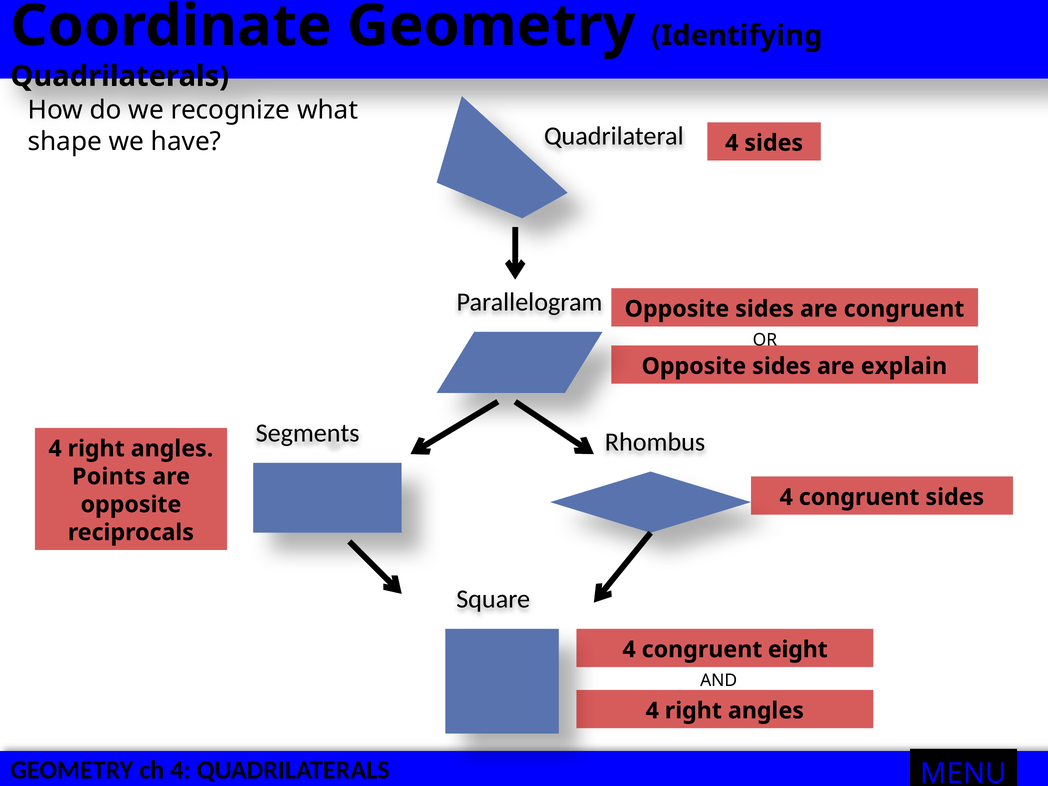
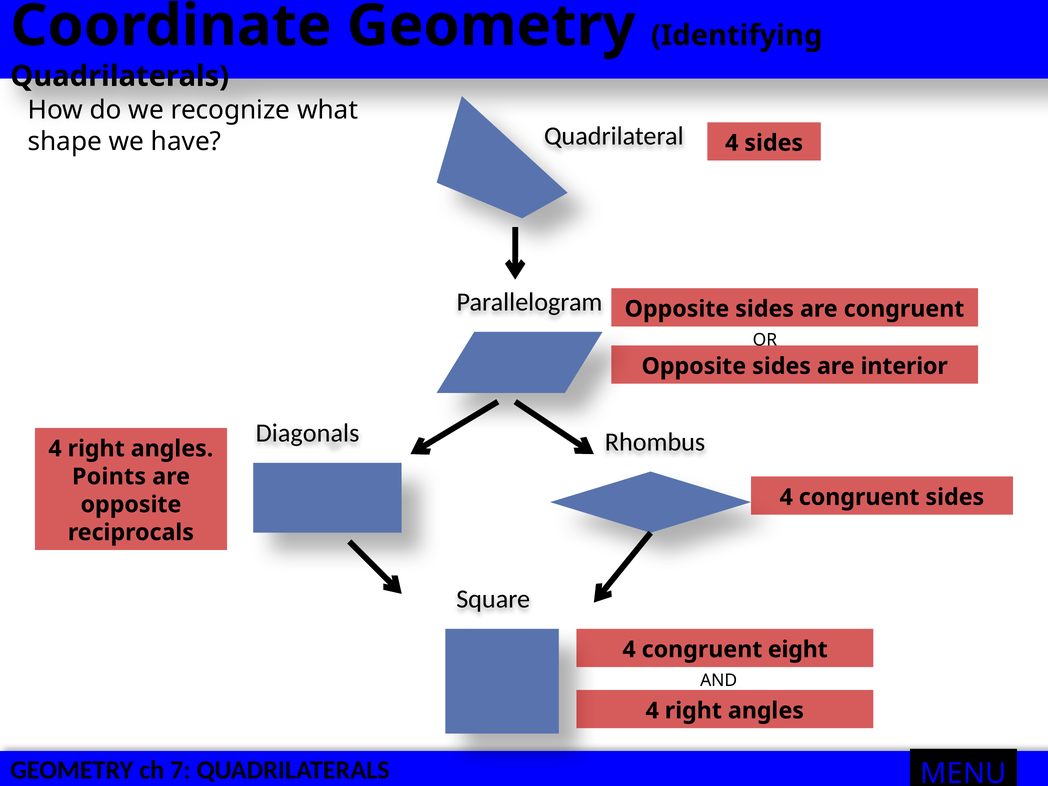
explain: explain -> interior (904, 366)
Segments: Segments -> Diagonals (308, 433)
ch 4: 4 -> 7 (180, 770)
